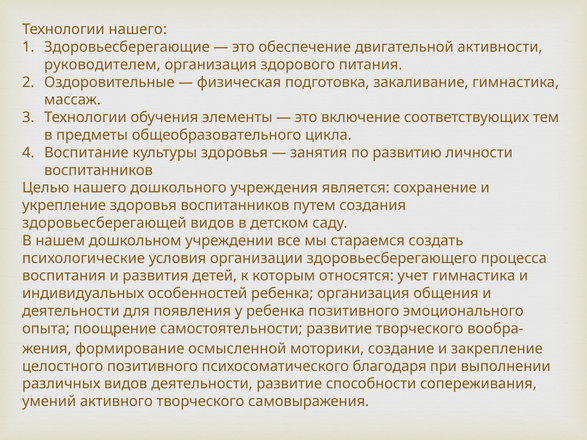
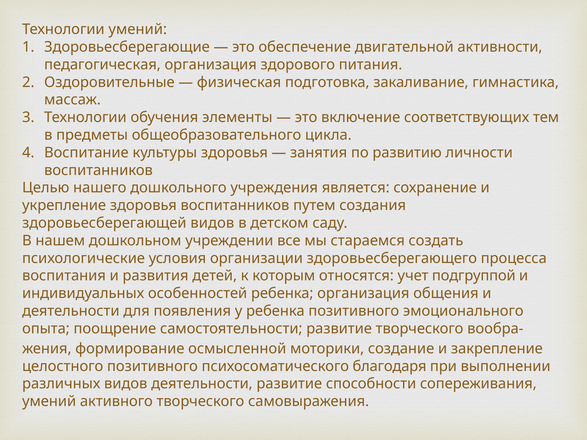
Технологии нашего: нашего -> умений (138, 29)
руководителем: руководителем -> педагогическая (102, 65)
учет гимнастика: гимнастика -> подгруппой (474, 276)
